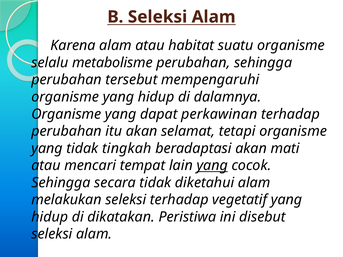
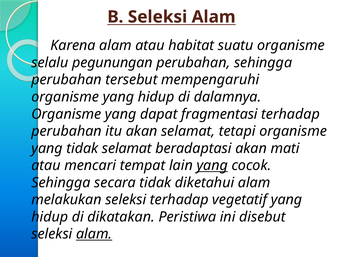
metabolisme: metabolisme -> pegunungan (112, 63)
perkawinan: perkawinan -> fragmentasi (219, 114)
tidak tingkah: tingkah -> selamat (127, 148)
alam underline: none -> present (94, 234)
